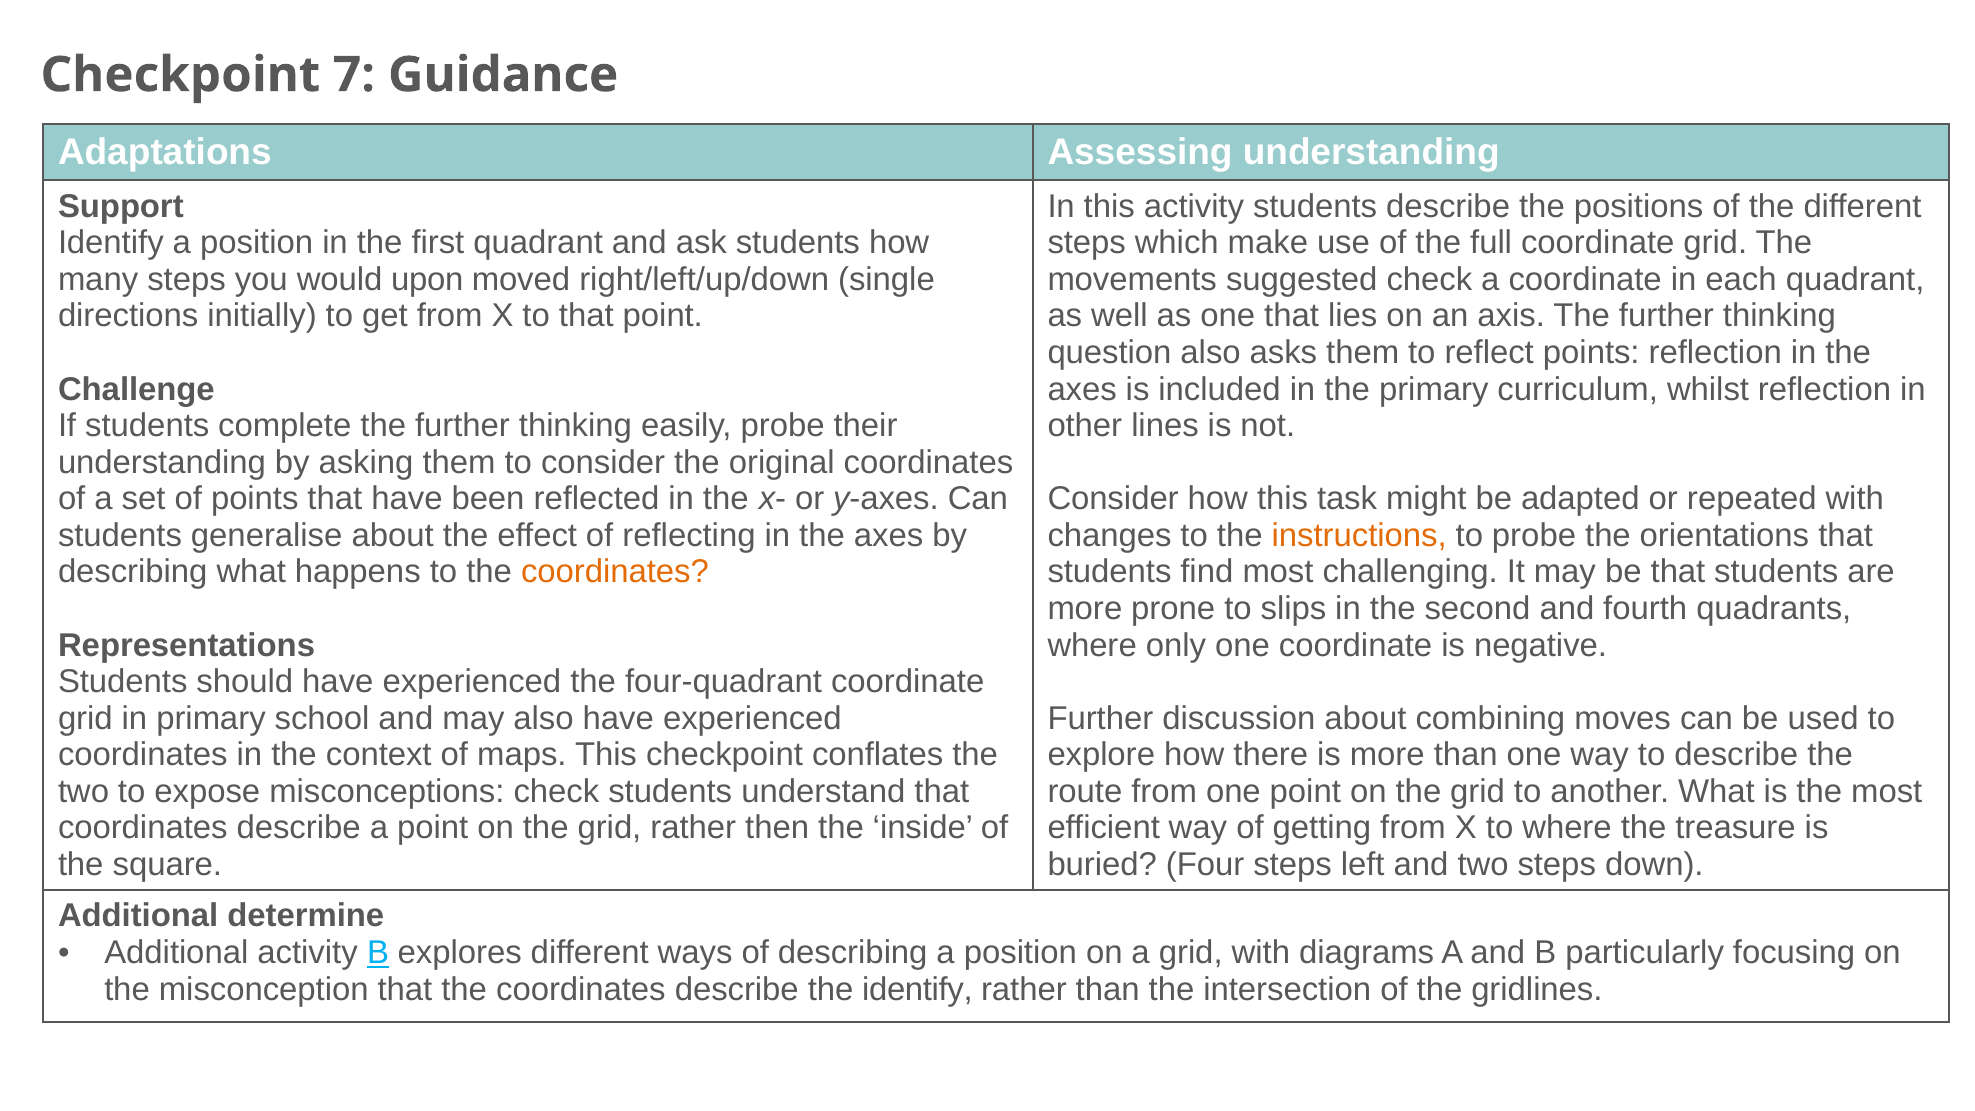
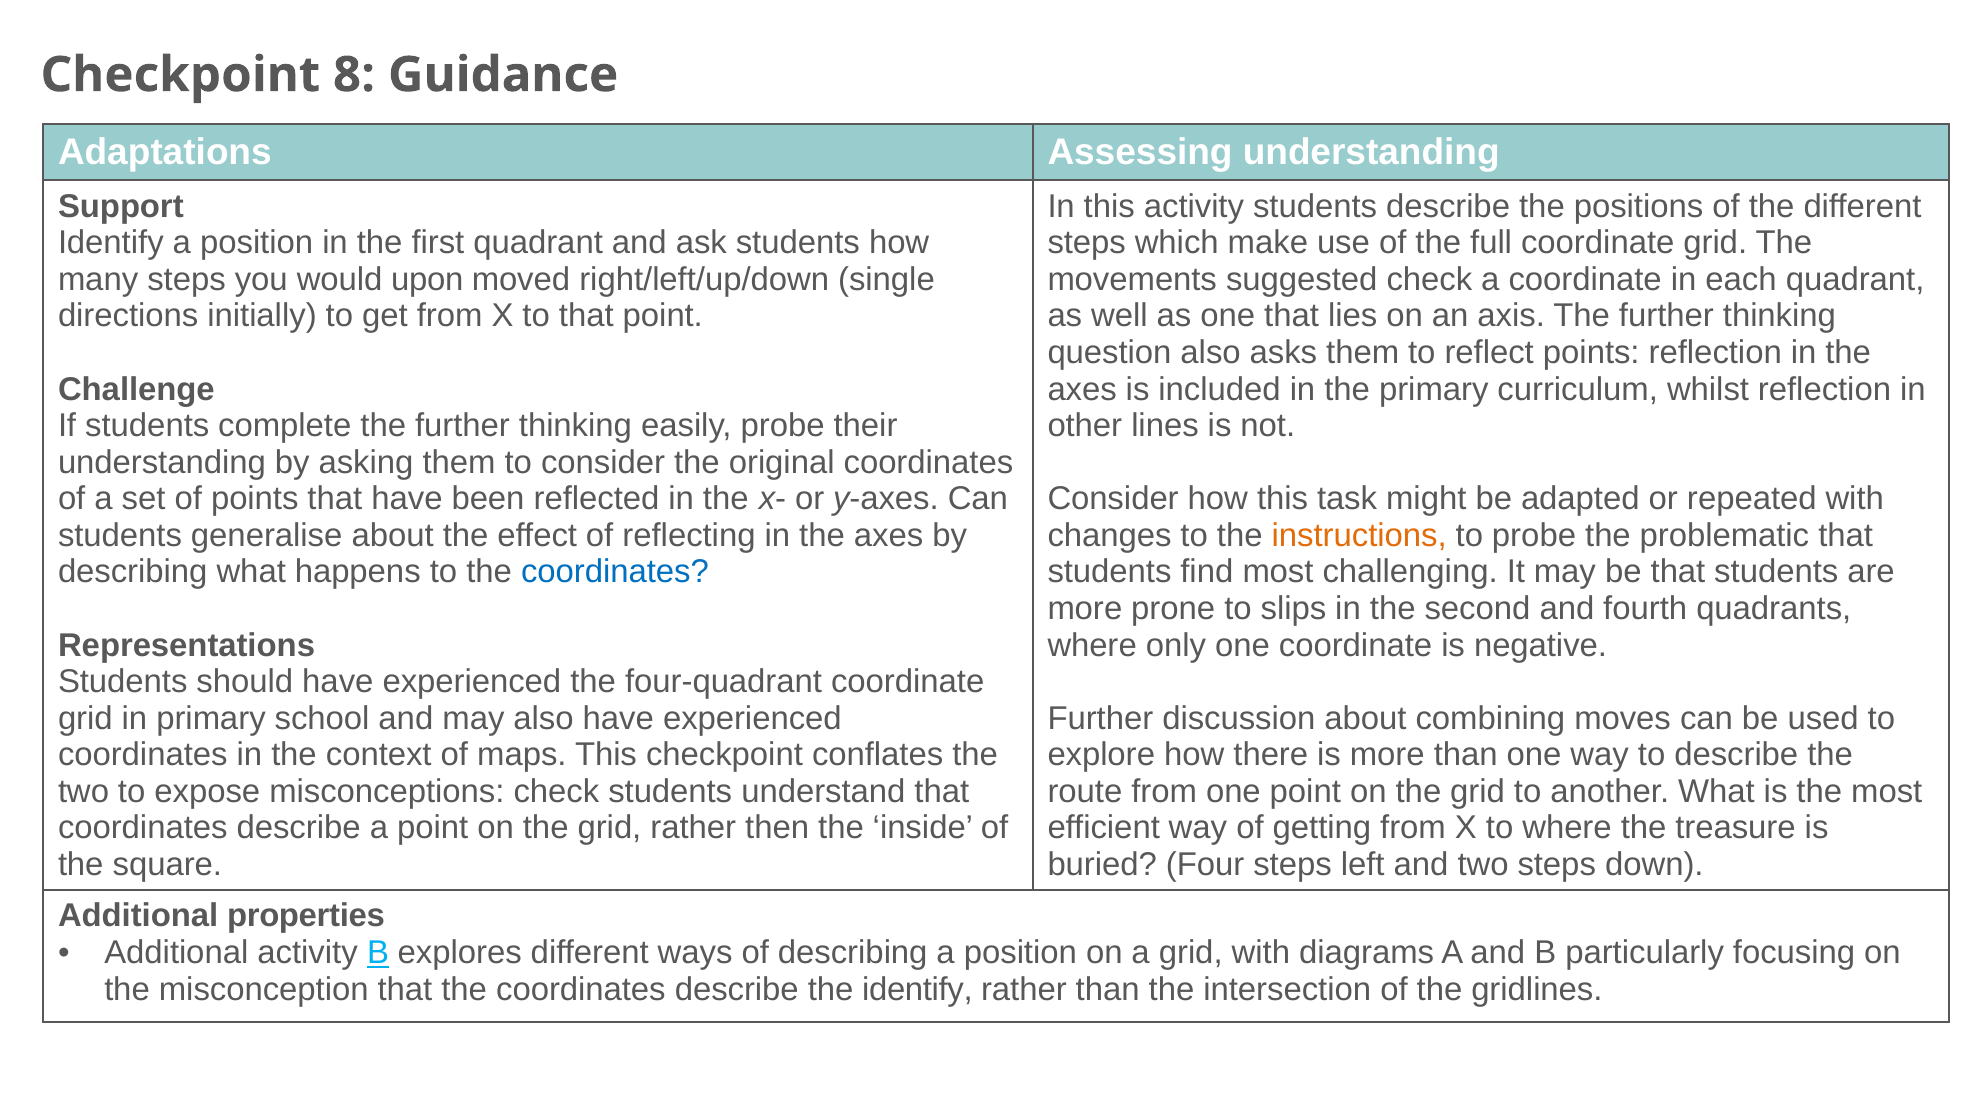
7: 7 -> 8 (354, 75)
orientations: orientations -> problematic (1724, 535)
coordinates colour: orange -> blue (615, 572)
determine: determine -> properties (306, 916)
